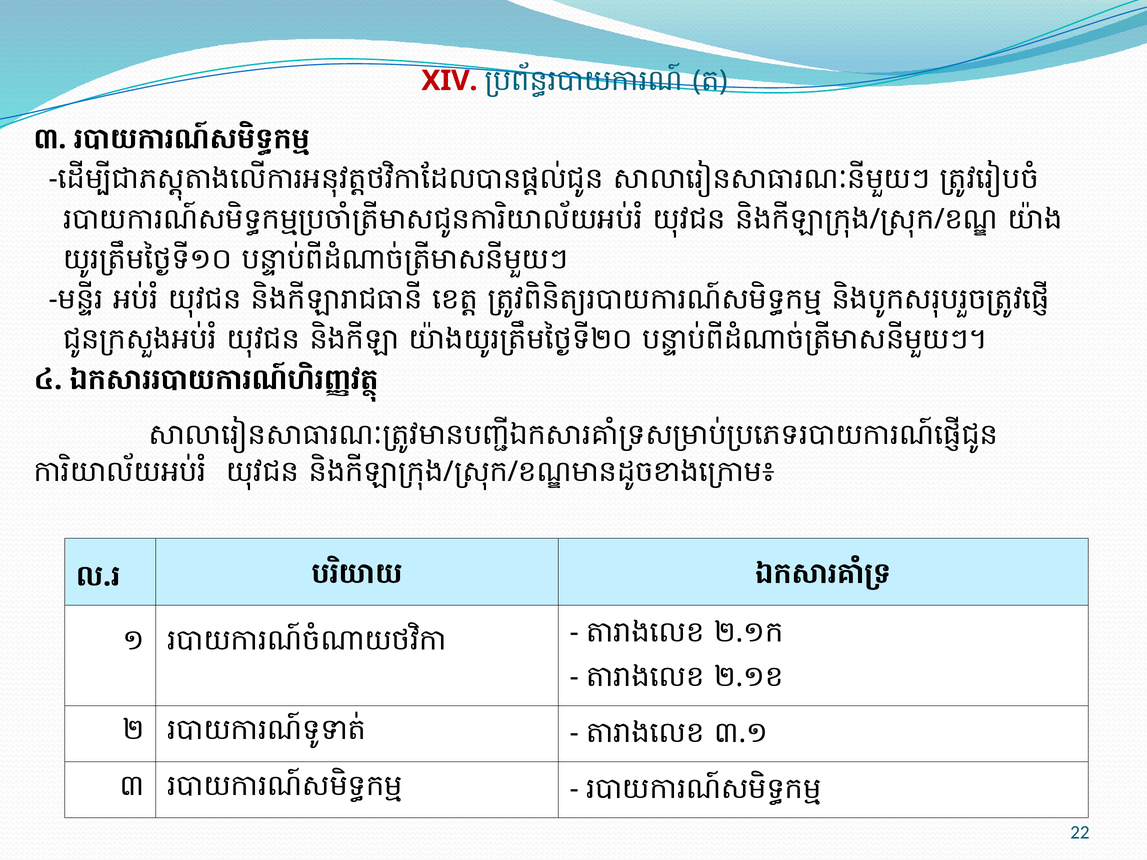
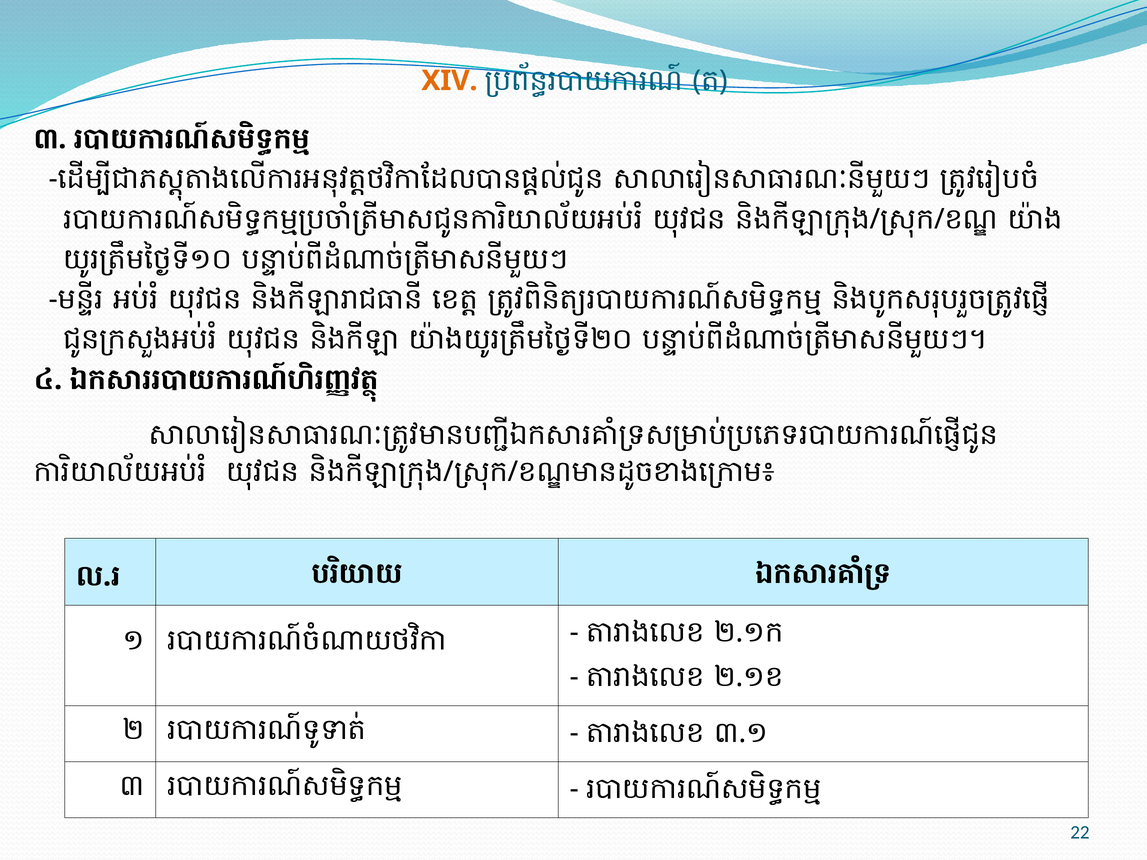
XIV colour: red -> orange (449, 81)
